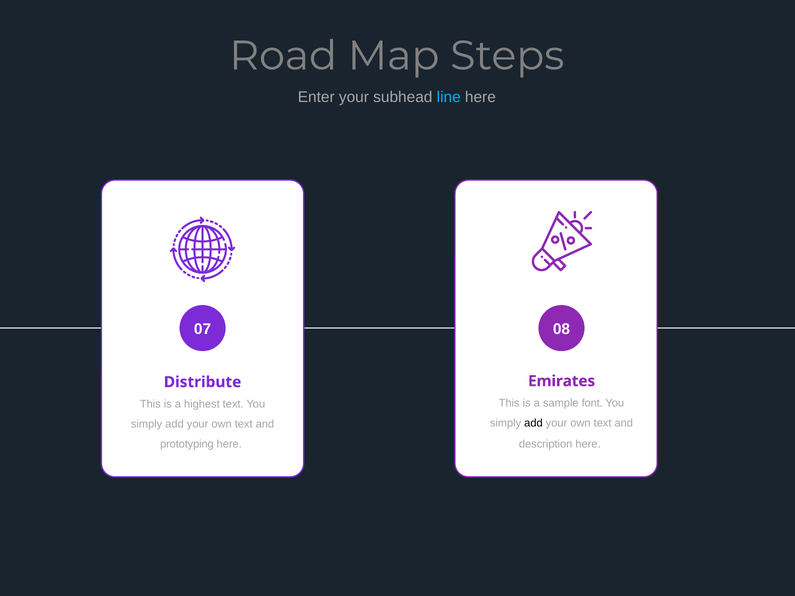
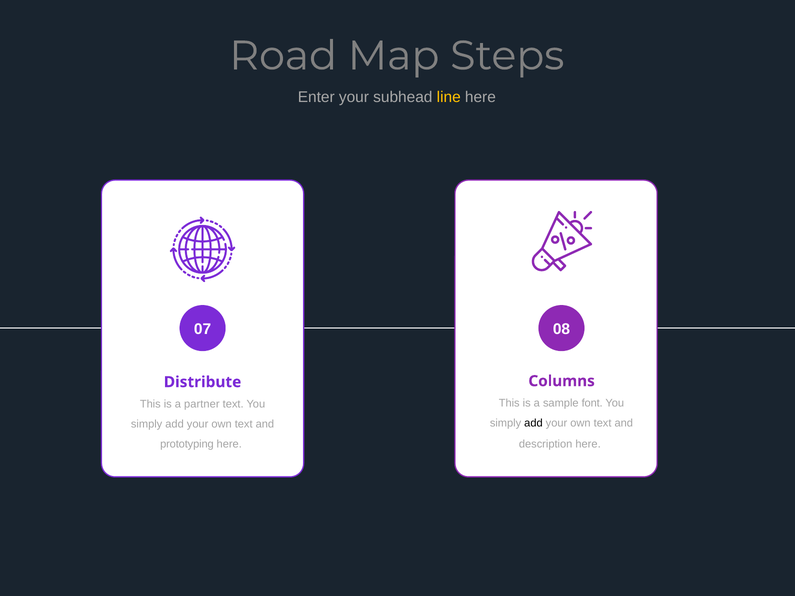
line colour: light blue -> yellow (449, 97)
Emirates: Emirates -> Columns (562, 381)
highest: highest -> partner (202, 404)
